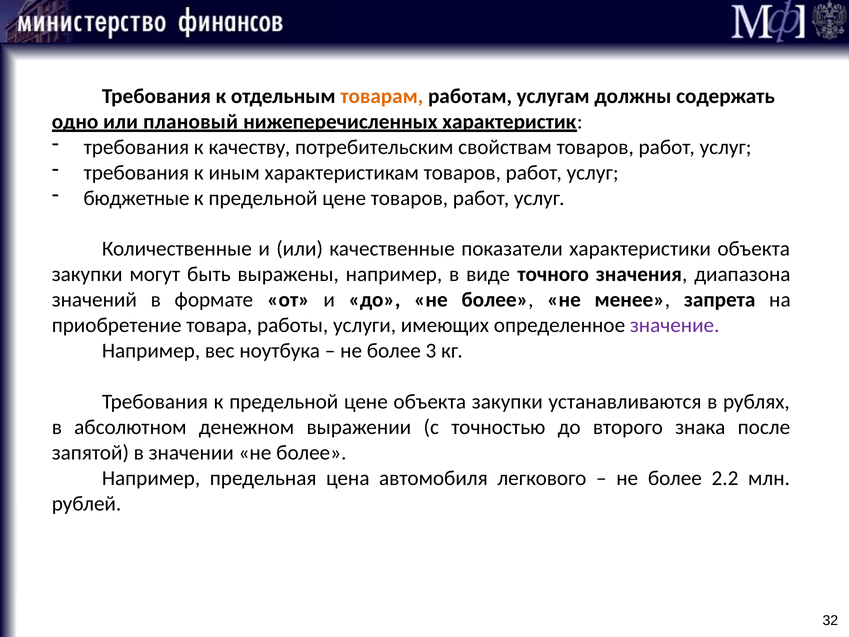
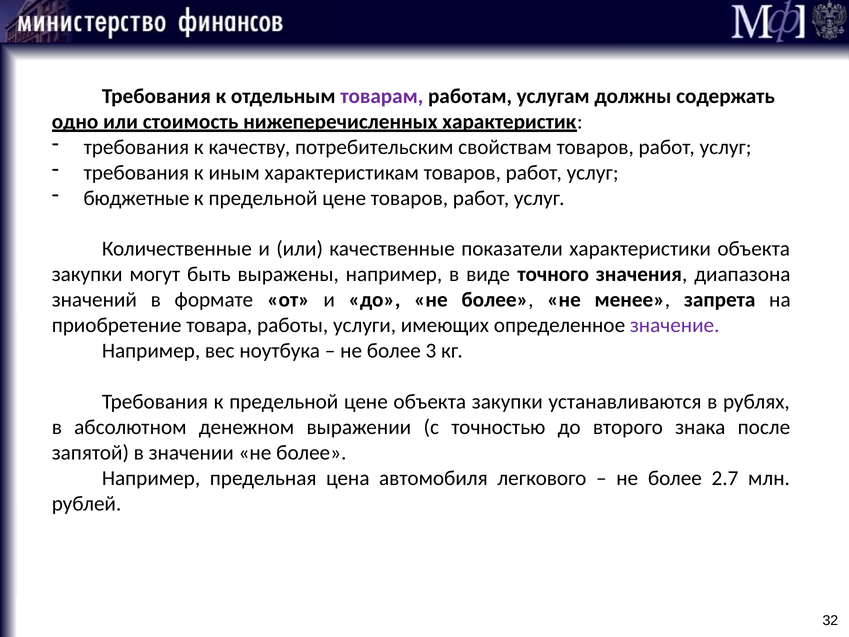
товарам colour: orange -> purple (382, 96)
плановый: плановый -> стоимость (191, 122)
2.2: 2.2 -> 2.7 (725, 478)
